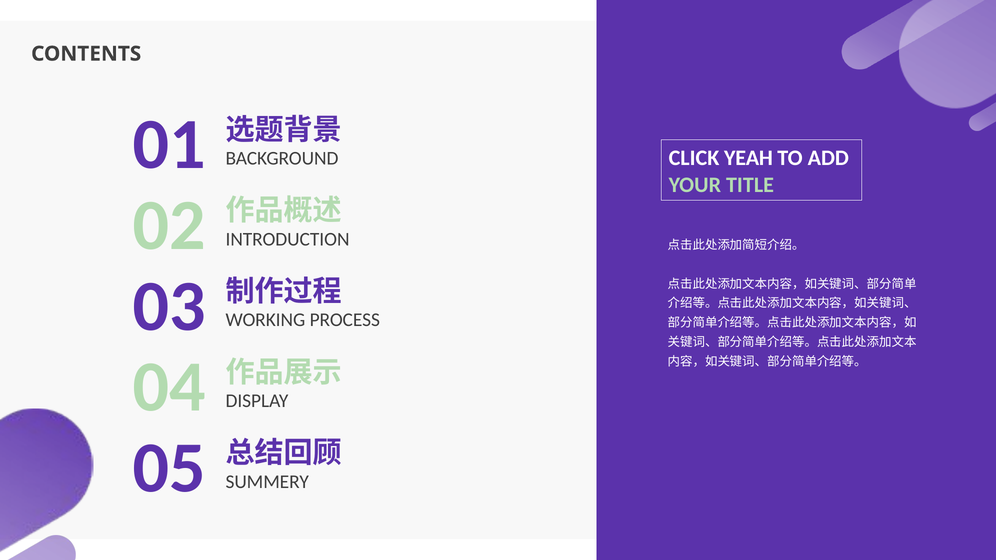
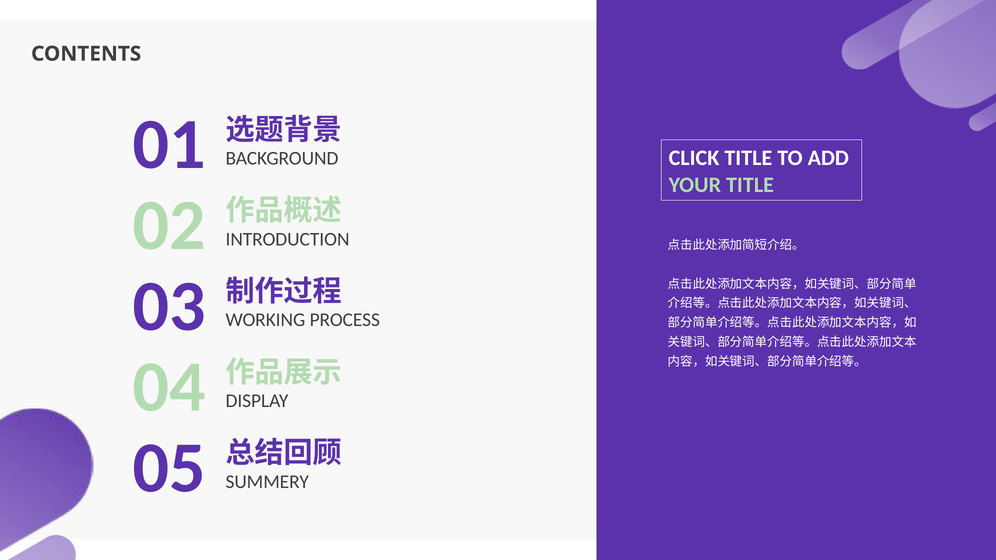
CLICK YEAH: YEAH -> TITLE (748, 158)
